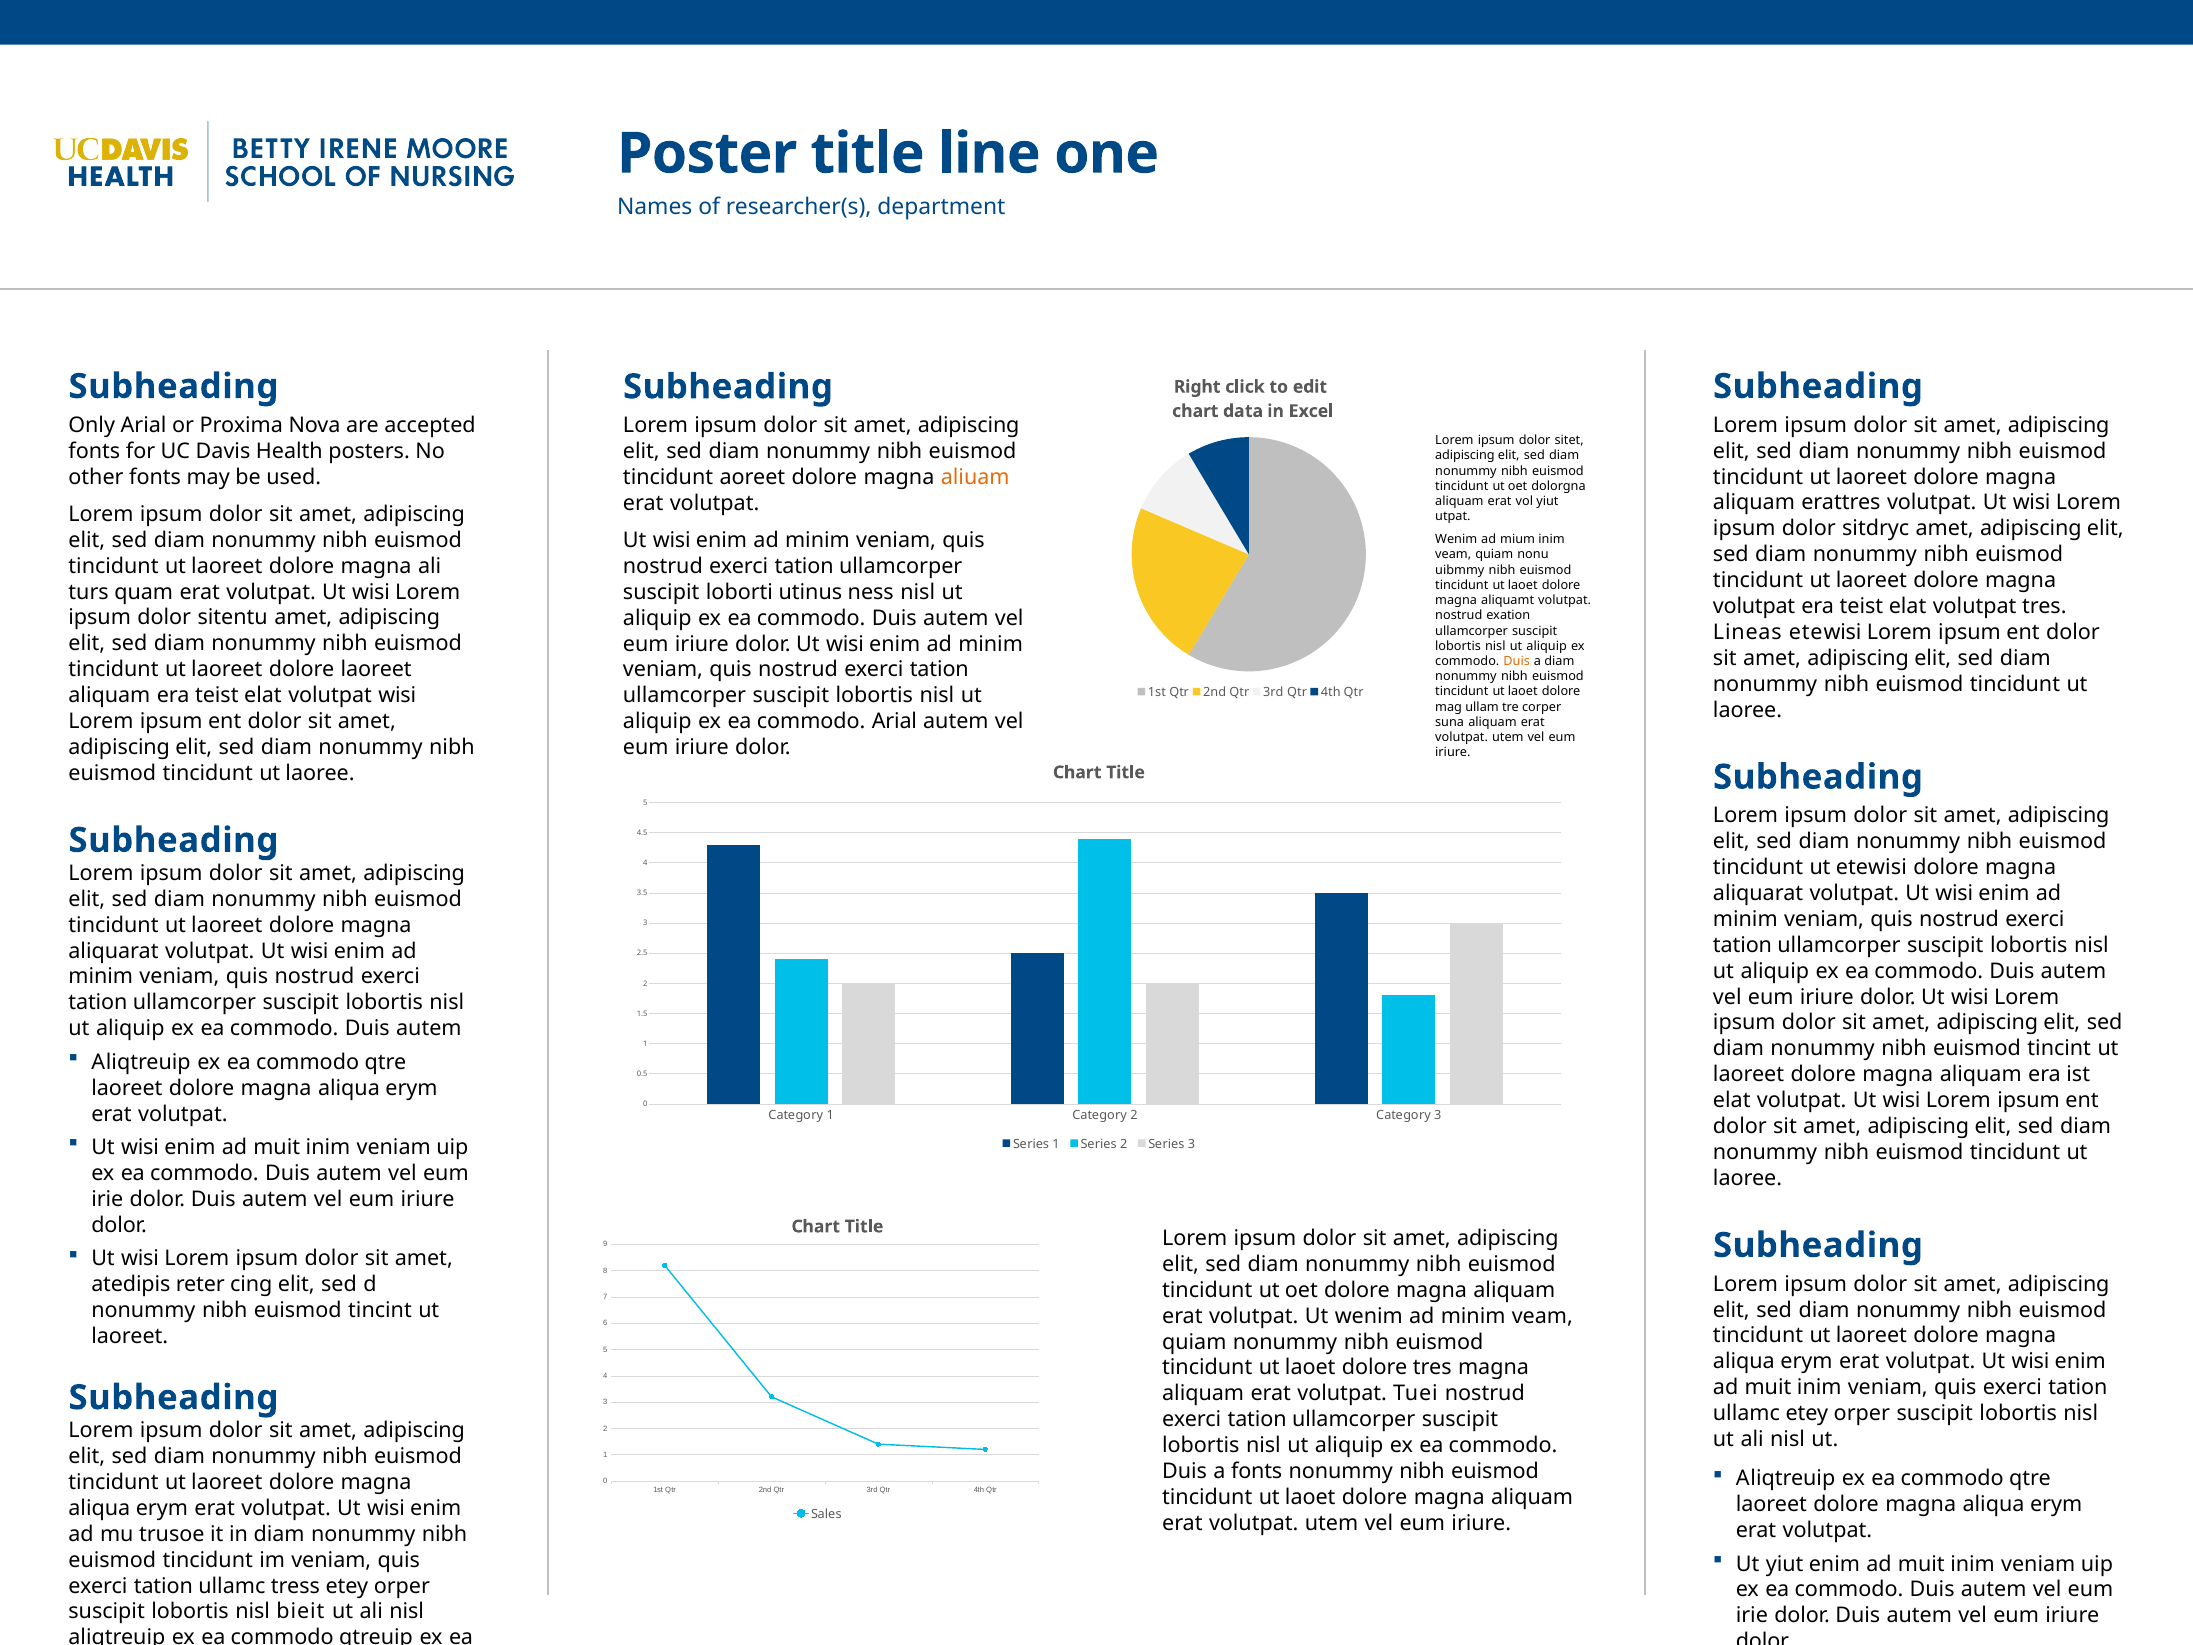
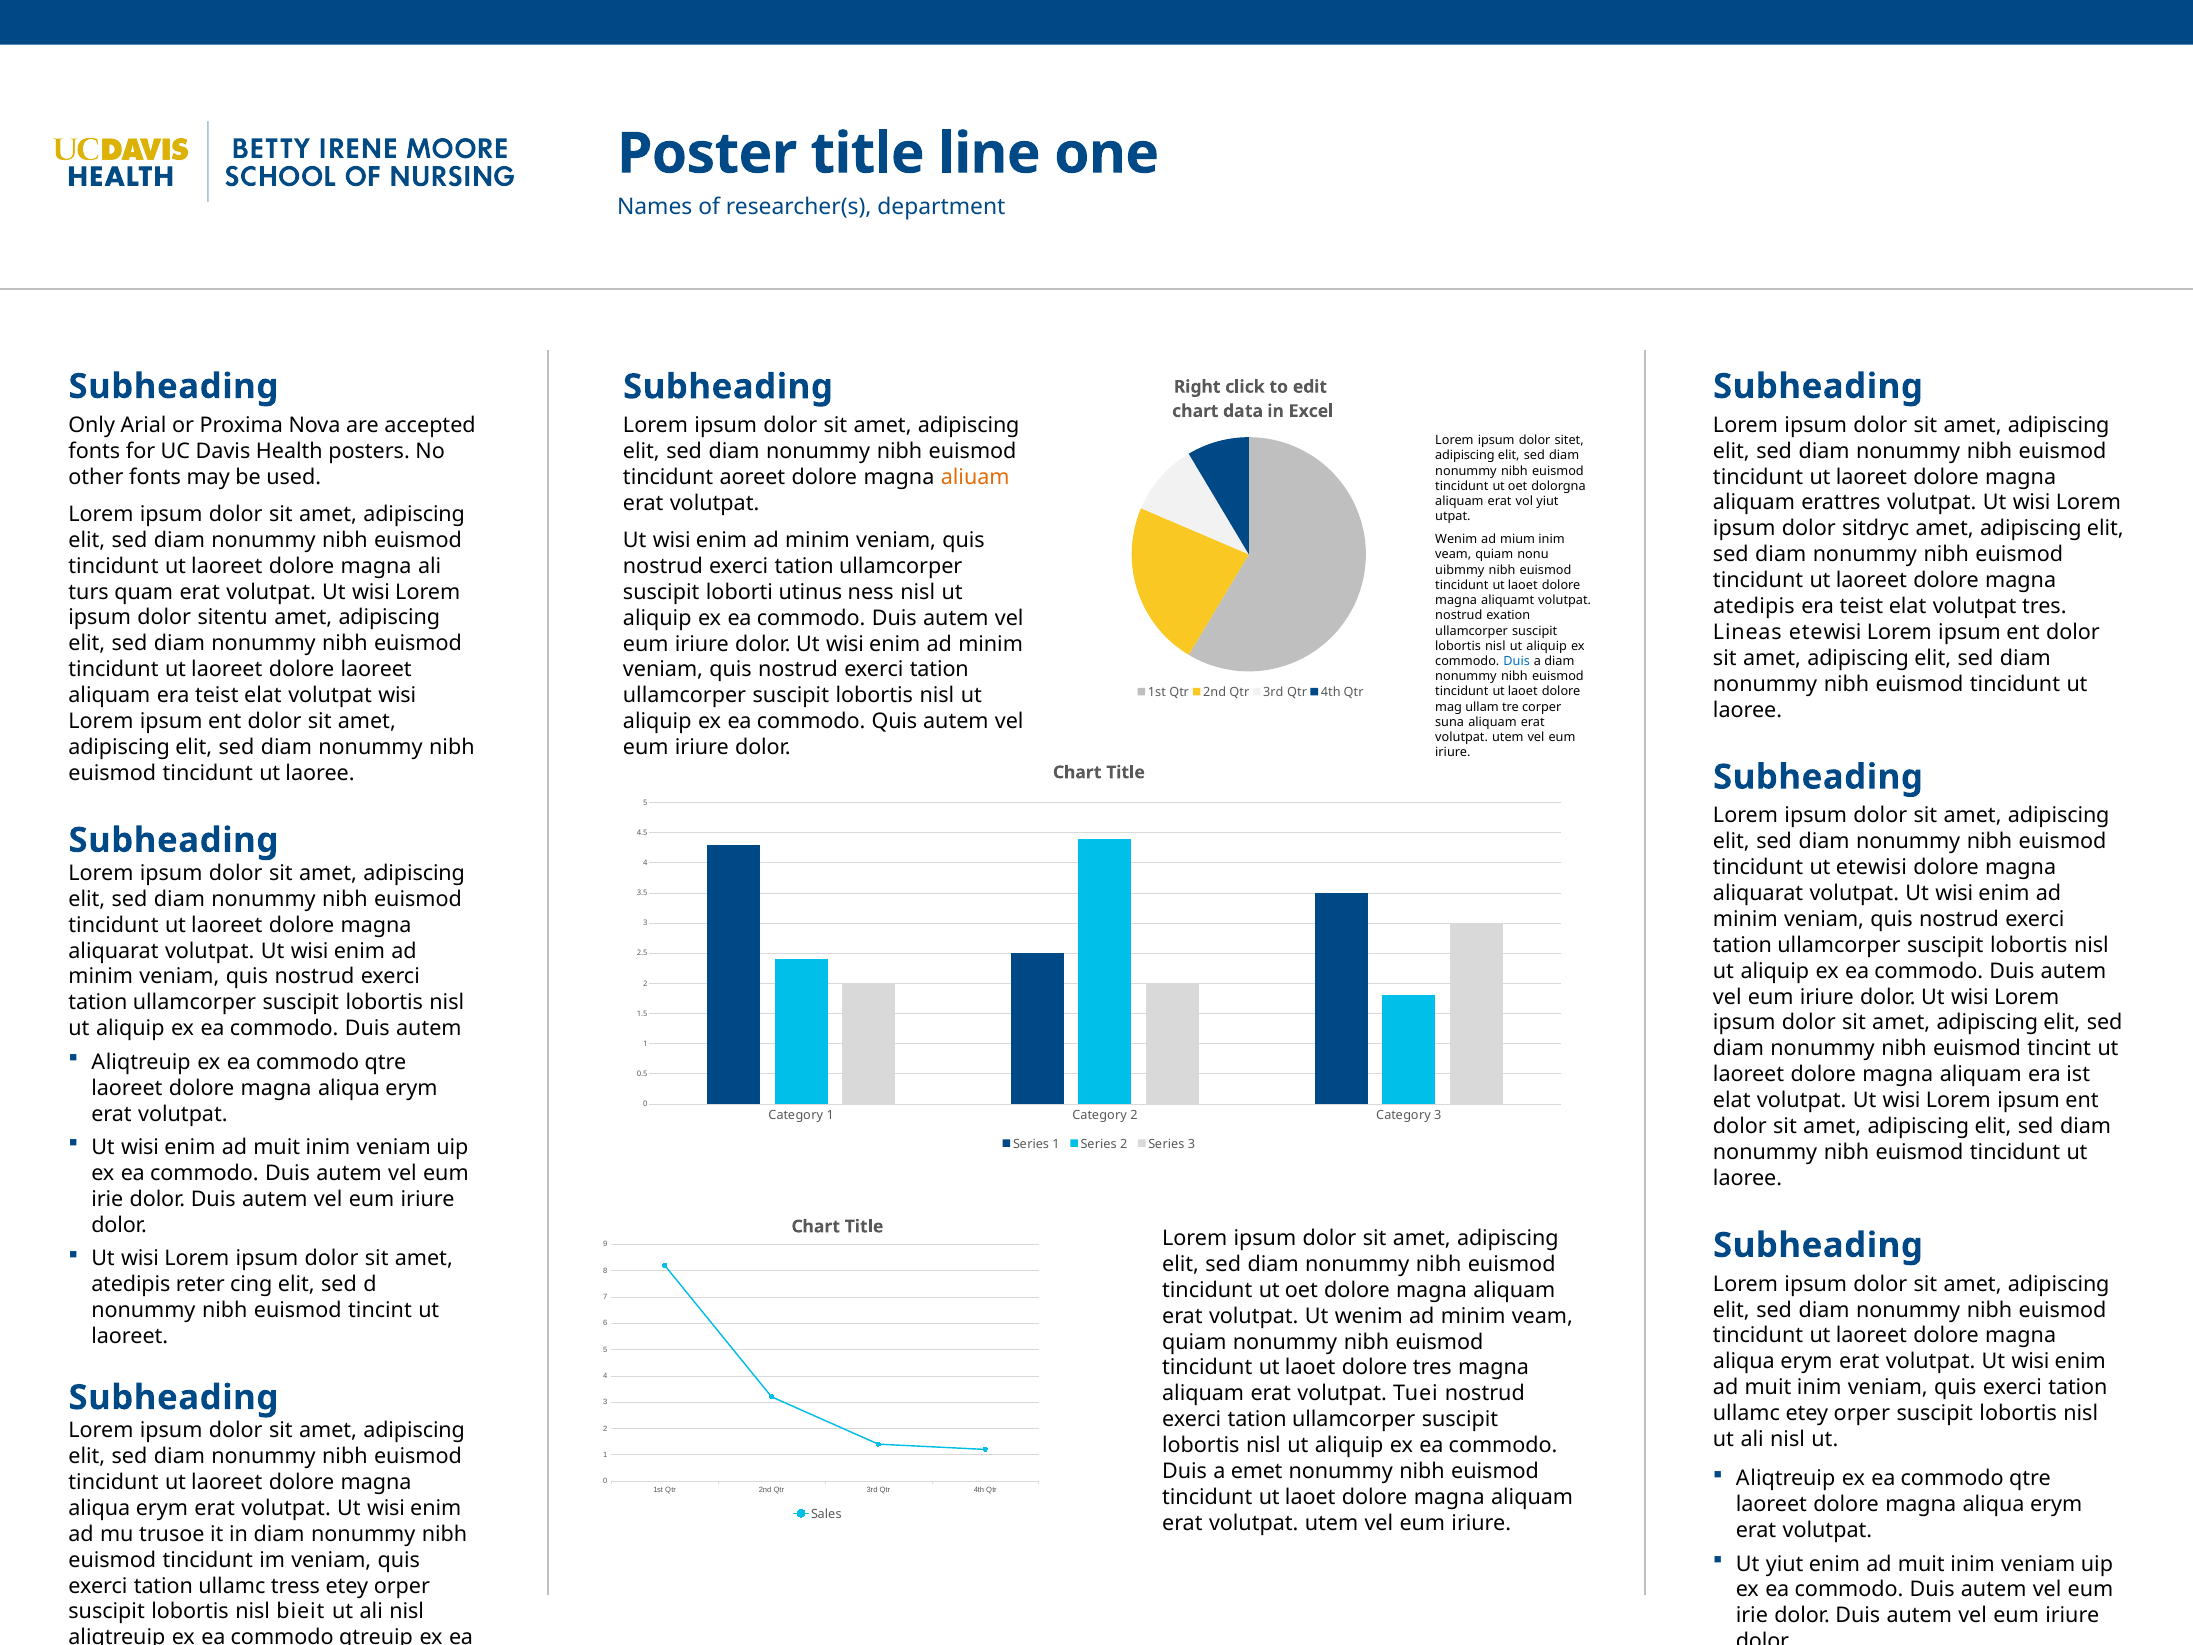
volutpat: volutpat -> atedipis (1754, 606)
Duis colour: orange -> blue (1517, 661)
commodo Arial: Arial -> Quis (894, 722)
a fonts: fonts -> emet (1257, 1471)
